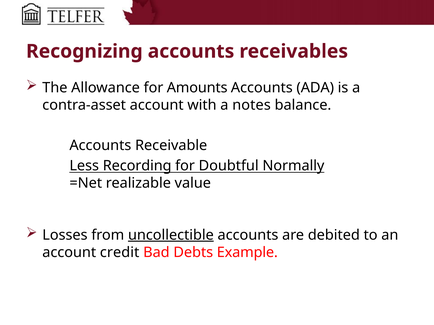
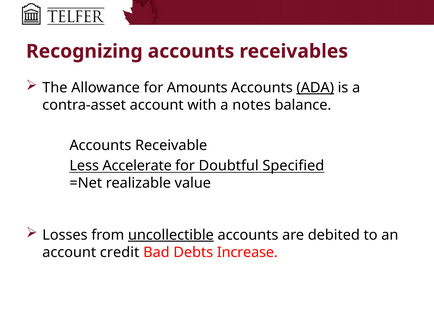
ADA underline: none -> present (315, 88)
Recording: Recording -> Accelerate (137, 166)
Normally: Normally -> Specified (293, 166)
Example: Example -> Increase (247, 253)
